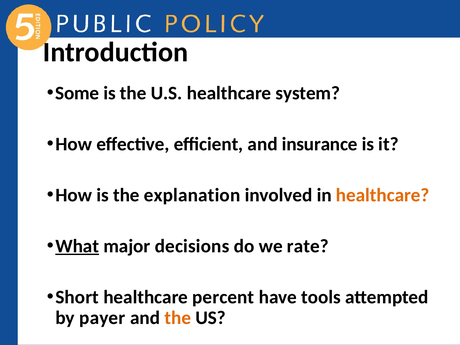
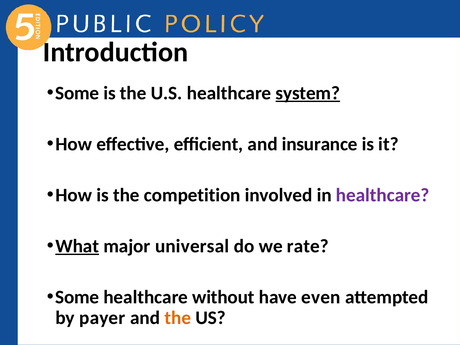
system underline: none -> present (308, 93)
explanation: explanation -> competition (192, 195)
healthcare colour: orange -> purple (383, 195)
decisions: decisions -> universal (192, 246)
Short: Short -> Some (77, 297)
percent: percent -> without (223, 297)
tools: tools -> even (321, 297)
